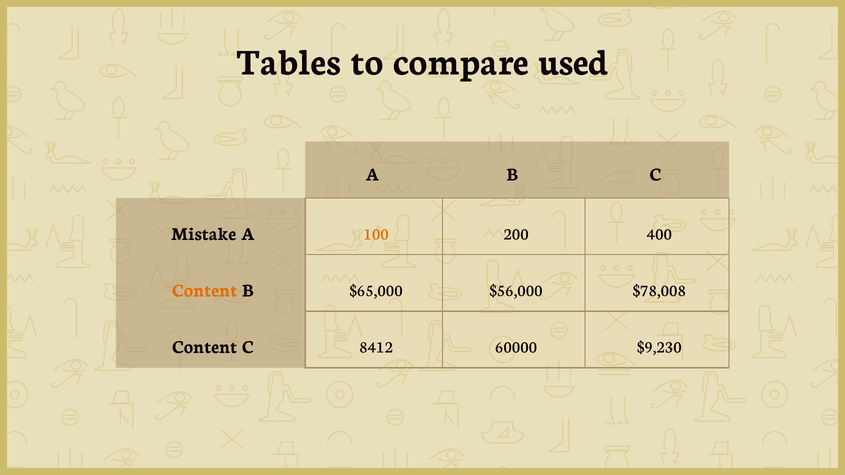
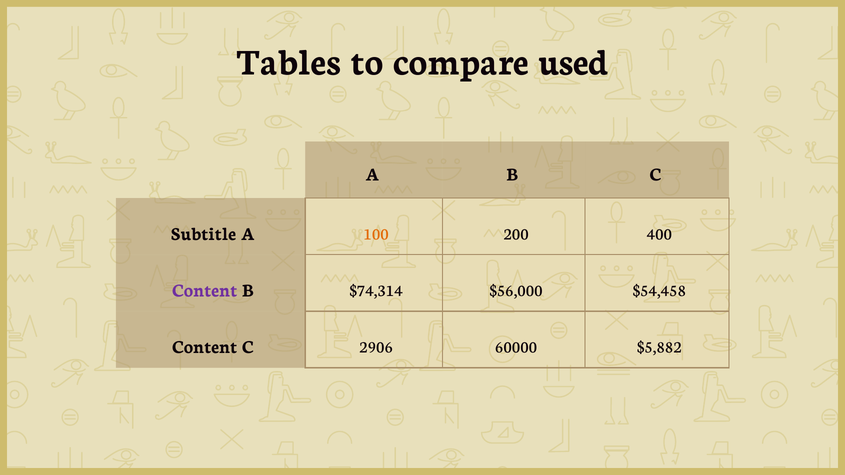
Mistake: Mistake -> Subtitle (204, 234)
Content colour: orange -> purple (205, 291)
$65,000: $65,000 -> $74,314 (376, 290)
$78,008: $78,008 -> $54,458 (659, 290)
8412: 8412 -> 2906 (376, 347)
$9,230: $9,230 -> $5,882 (659, 347)
